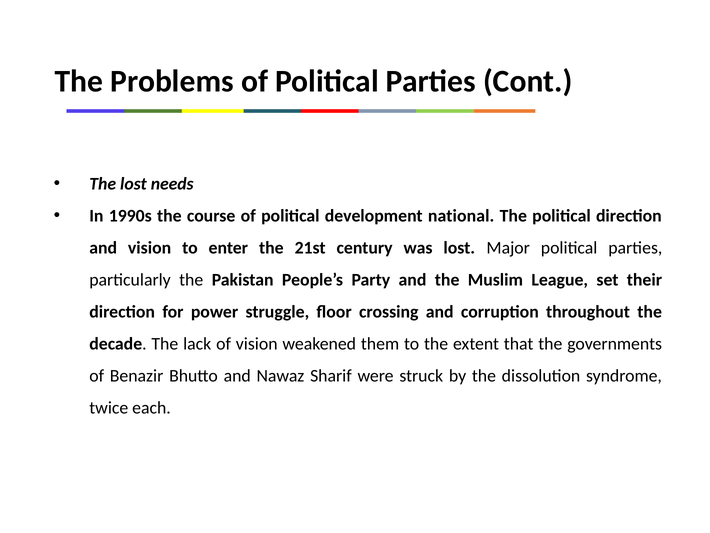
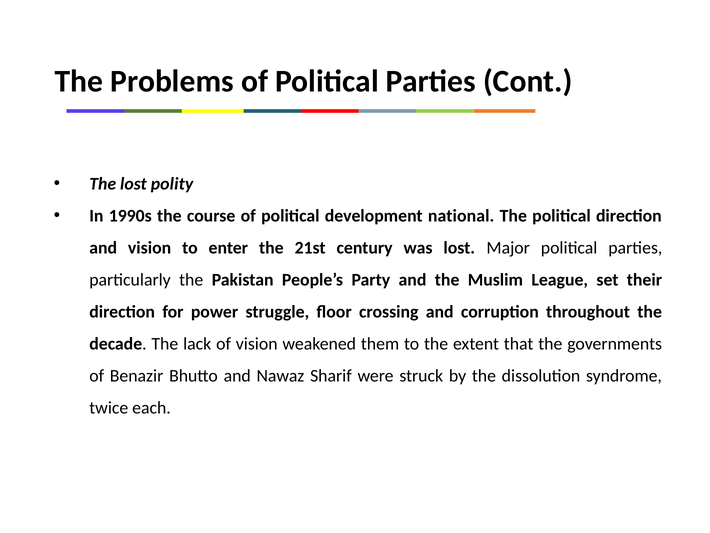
needs: needs -> polity (172, 184)
